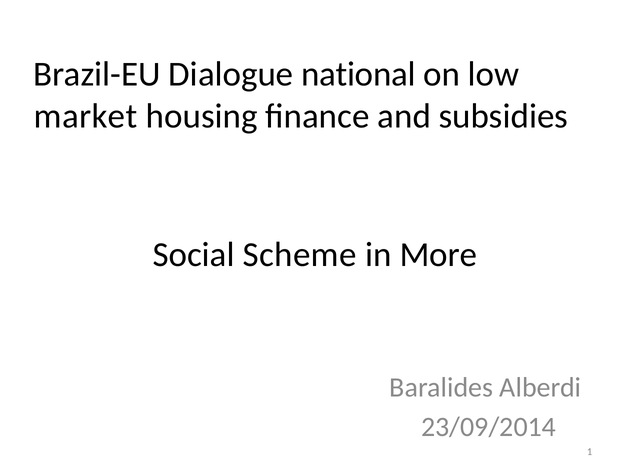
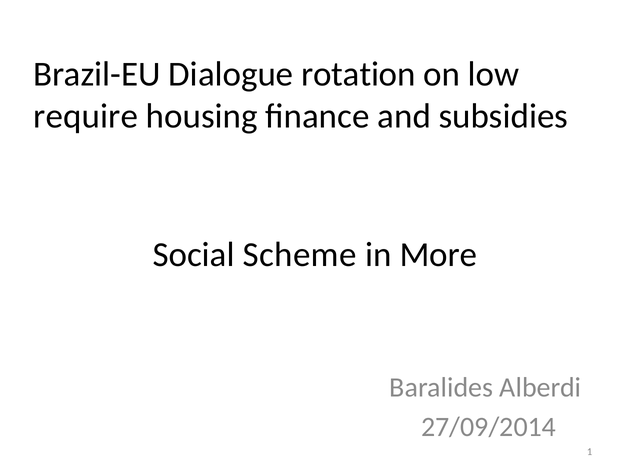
national: national -> rotation (358, 74)
market: market -> require (86, 116)
23/09/2014: 23/09/2014 -> 27/09/2014 (489, 426)
